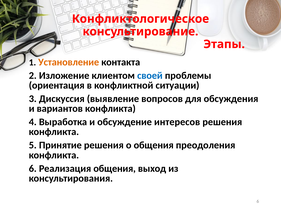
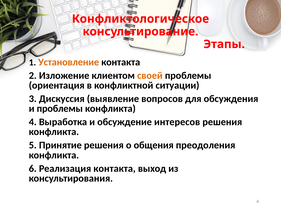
своей colour: blue -> orange (150, 75)
и вариантов: вариантов -> проблемы (60, 108)
Реализация общения: общения -> контакта (115, 168)
